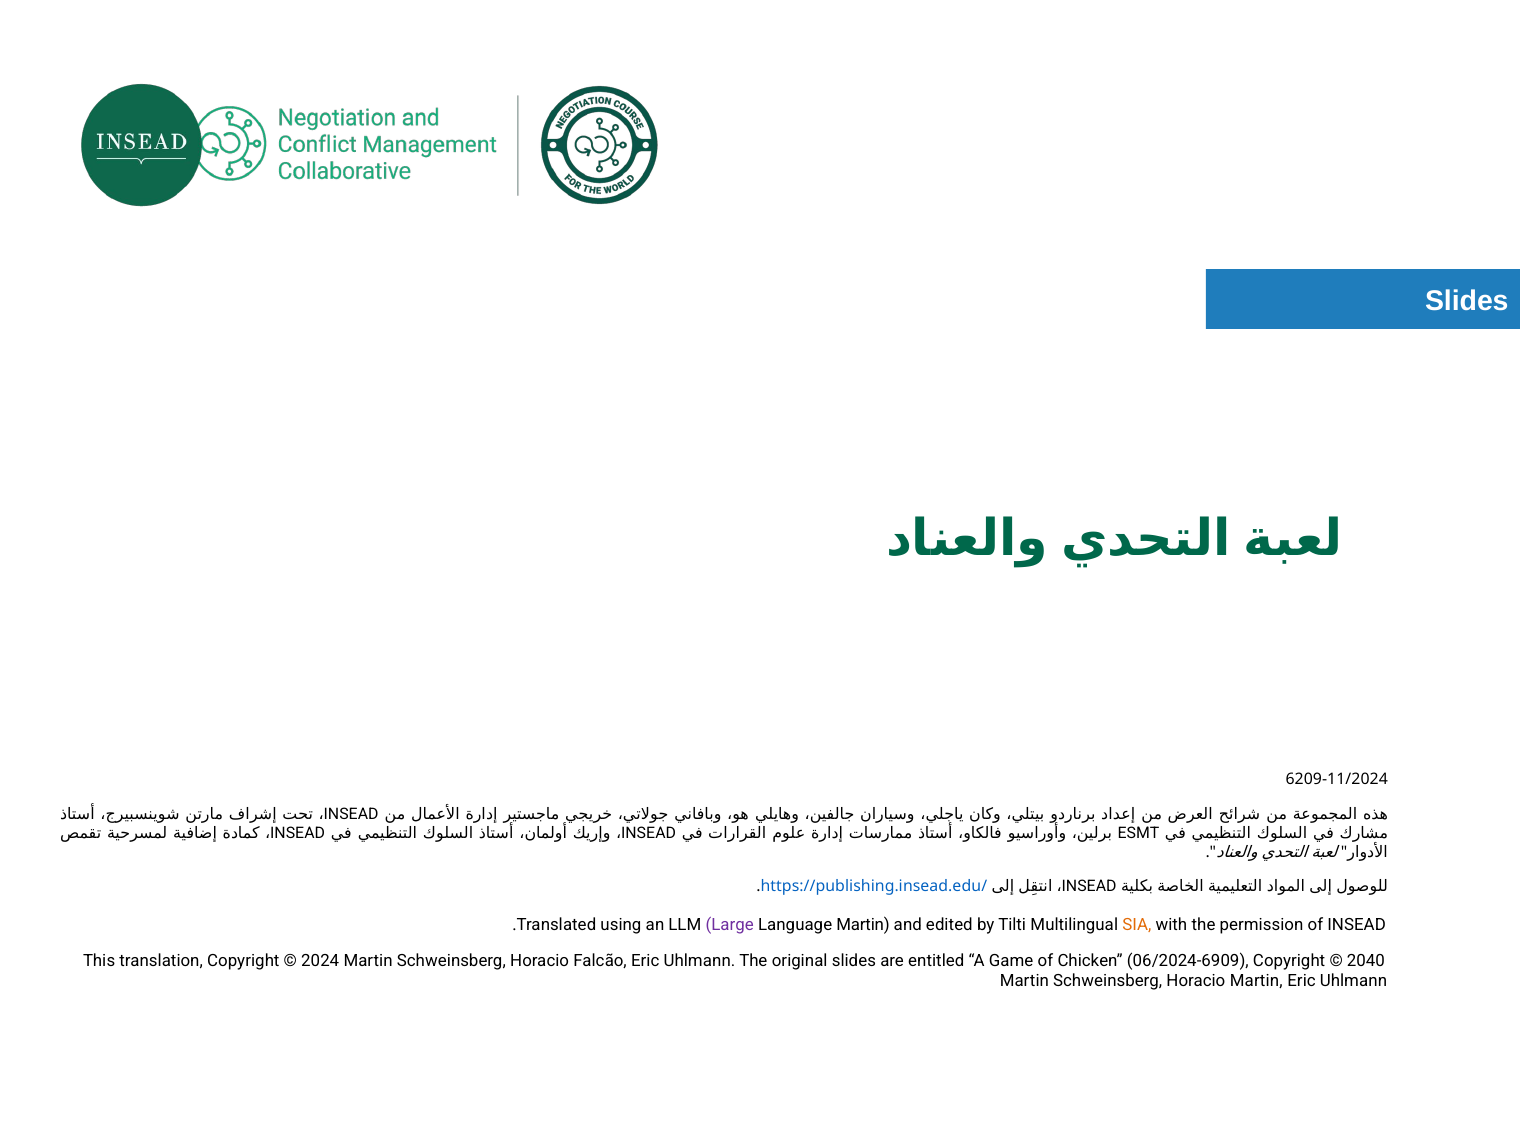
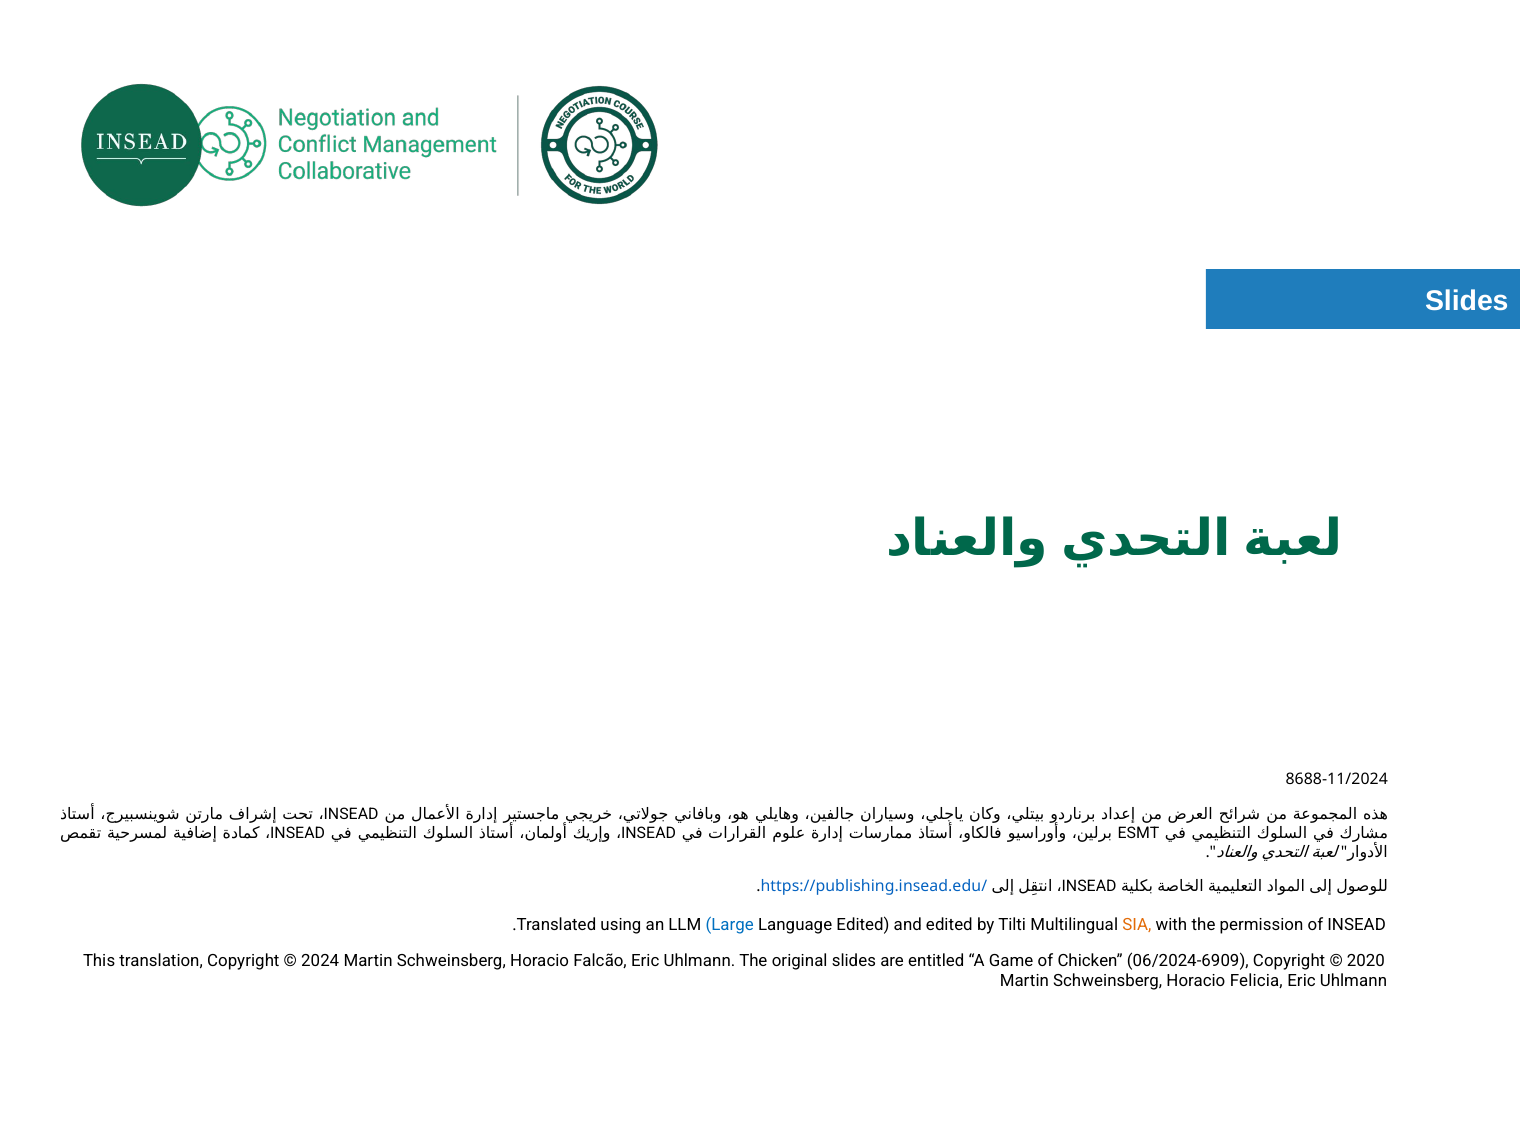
6209-11/2024: 6209-11/2024 -> 8688-11/2024 (1337, 779)
Large colour: purple -> blue (730, 925)
Language Martin: Martin -> Edited (863, 925)
2040: 2040 -> 2020 (1366, 961)
Horacio Martin: Martin -> Felicia (1256, 981)
